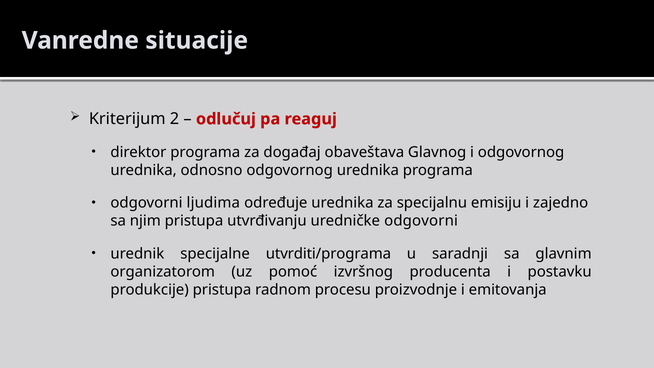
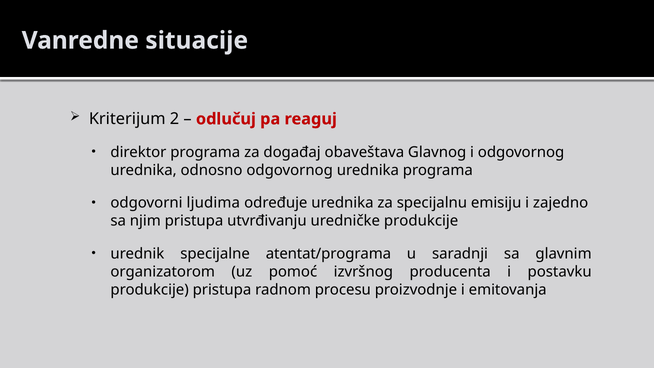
uredničke odgovorni: odgovorni -> produkcije (421, 221)
utvrditi/programa: utvrditi/programa -> atentat/programa (328, 254)
